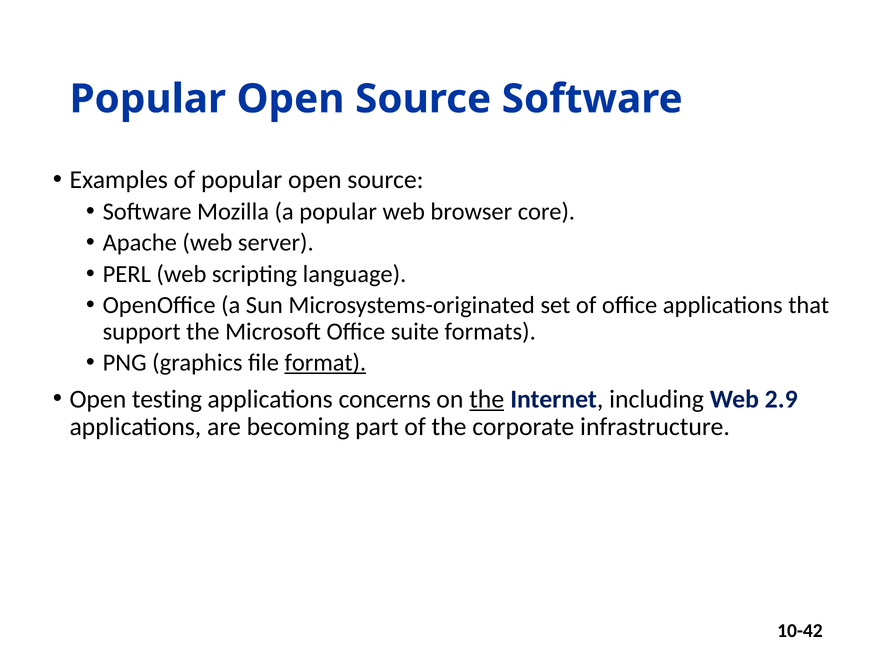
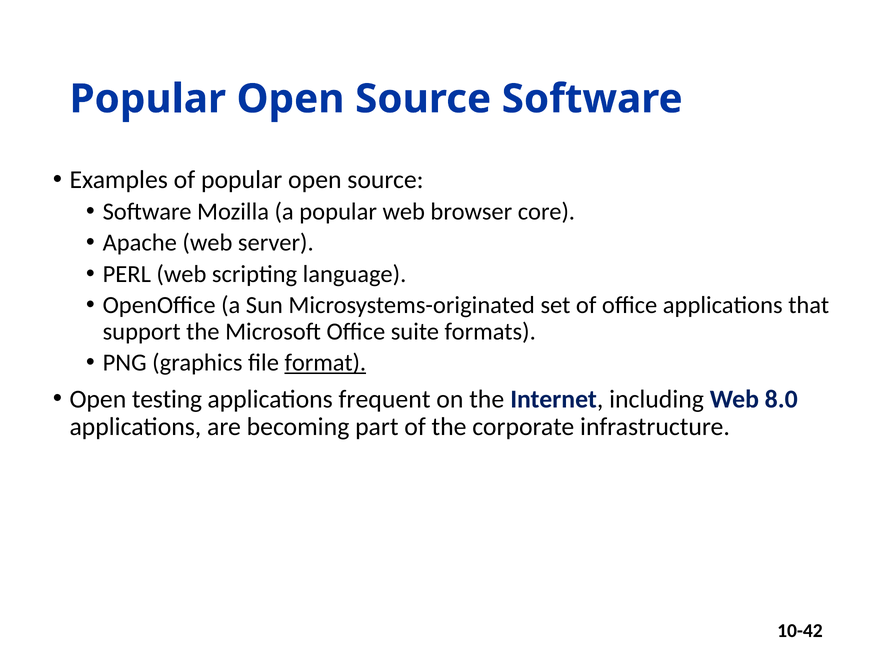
concerns: concerns -> frequent (385, 399)
the underline: present -> none (487, 399)
2.9: 2.9 -> 8.0 (781, 399)
